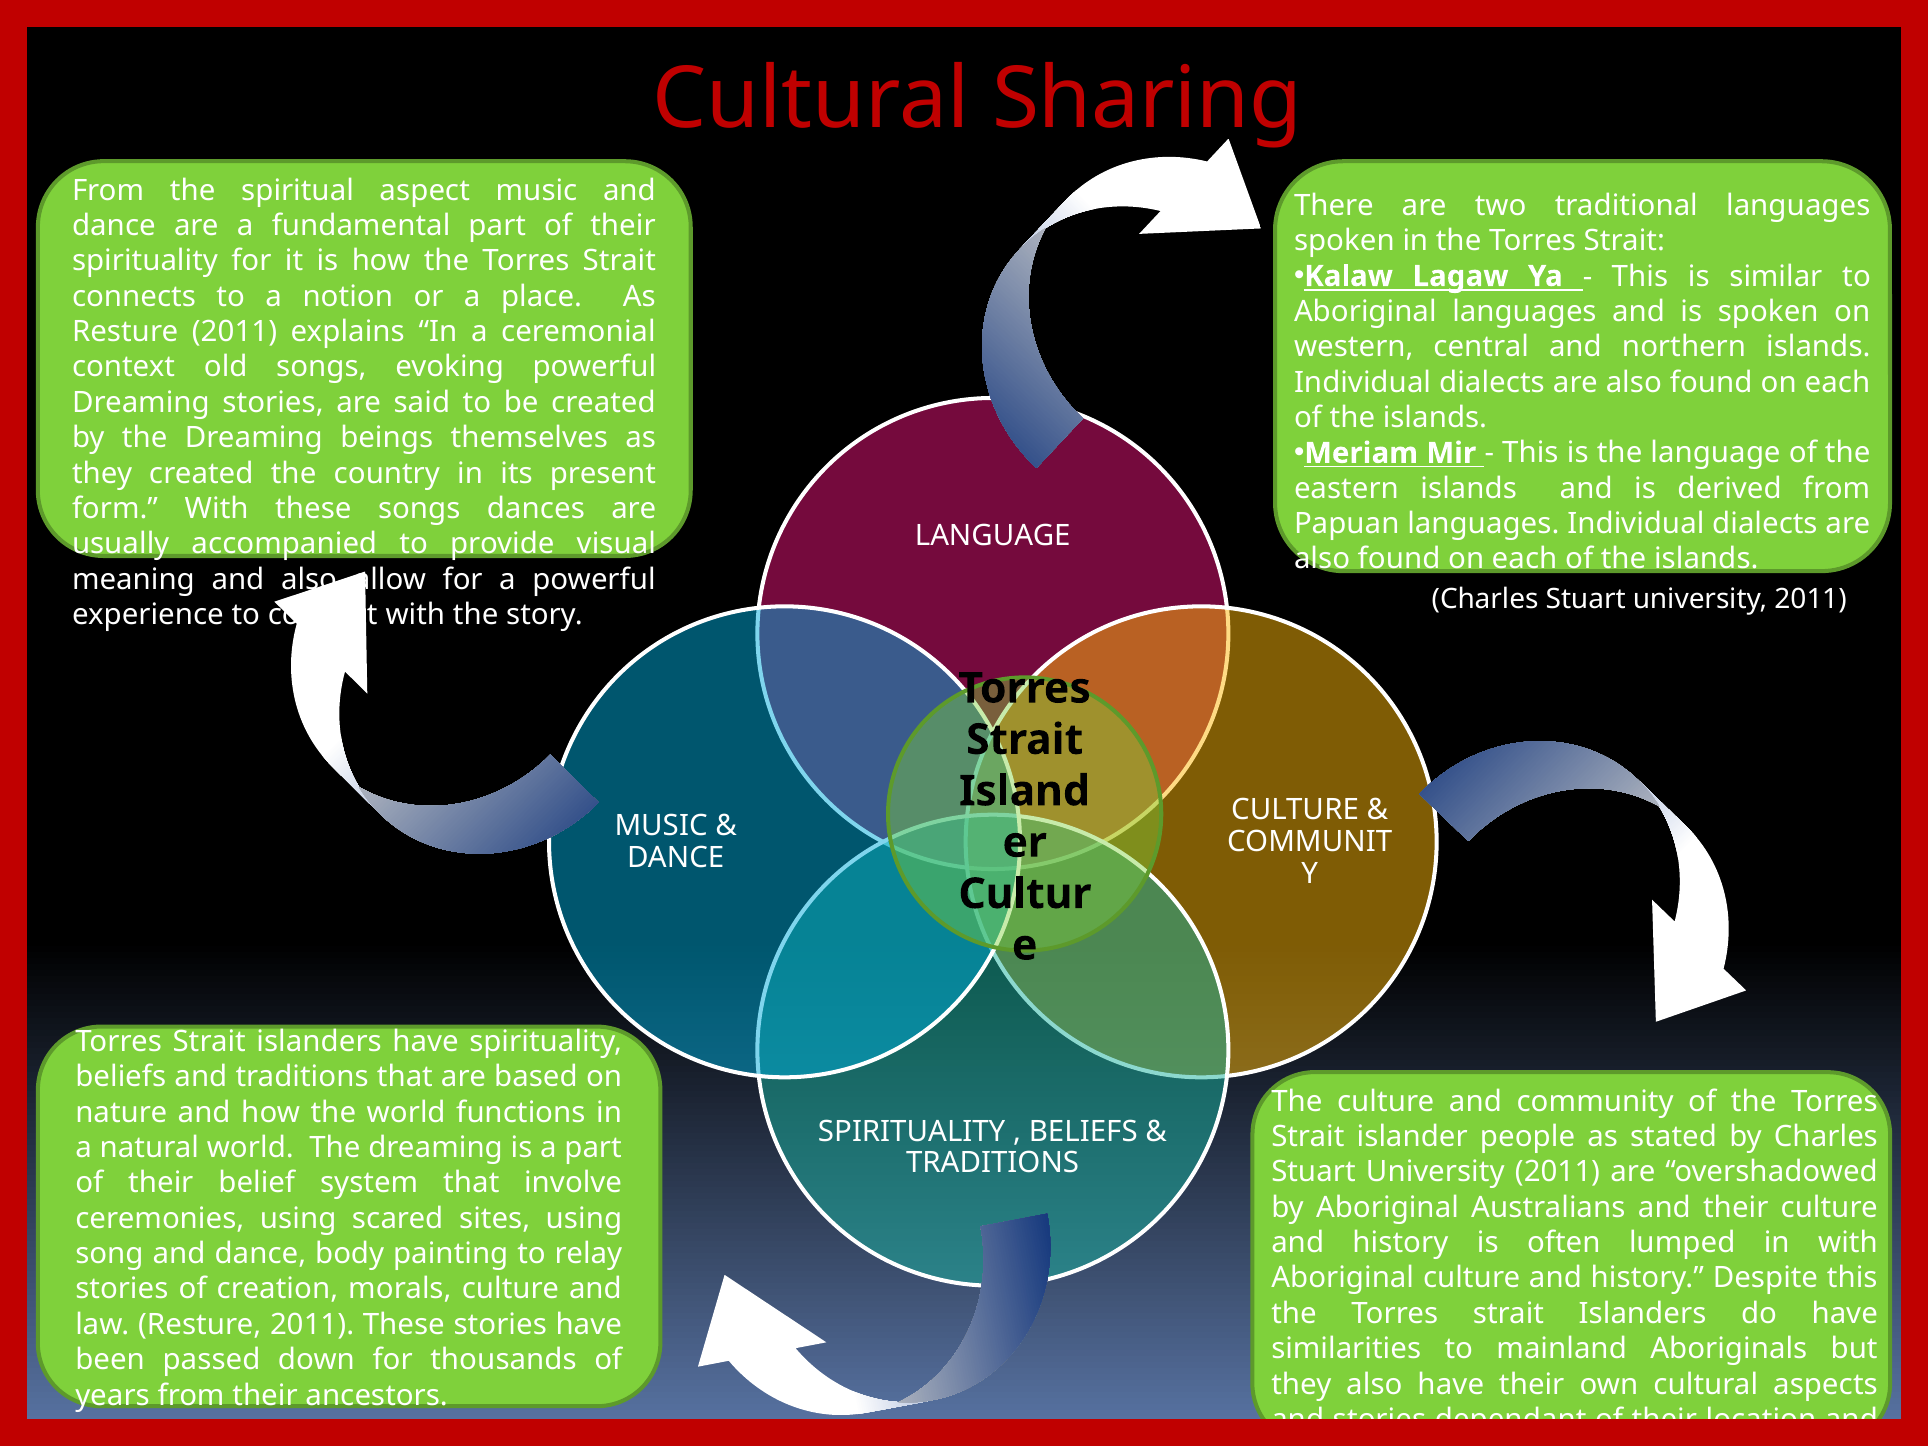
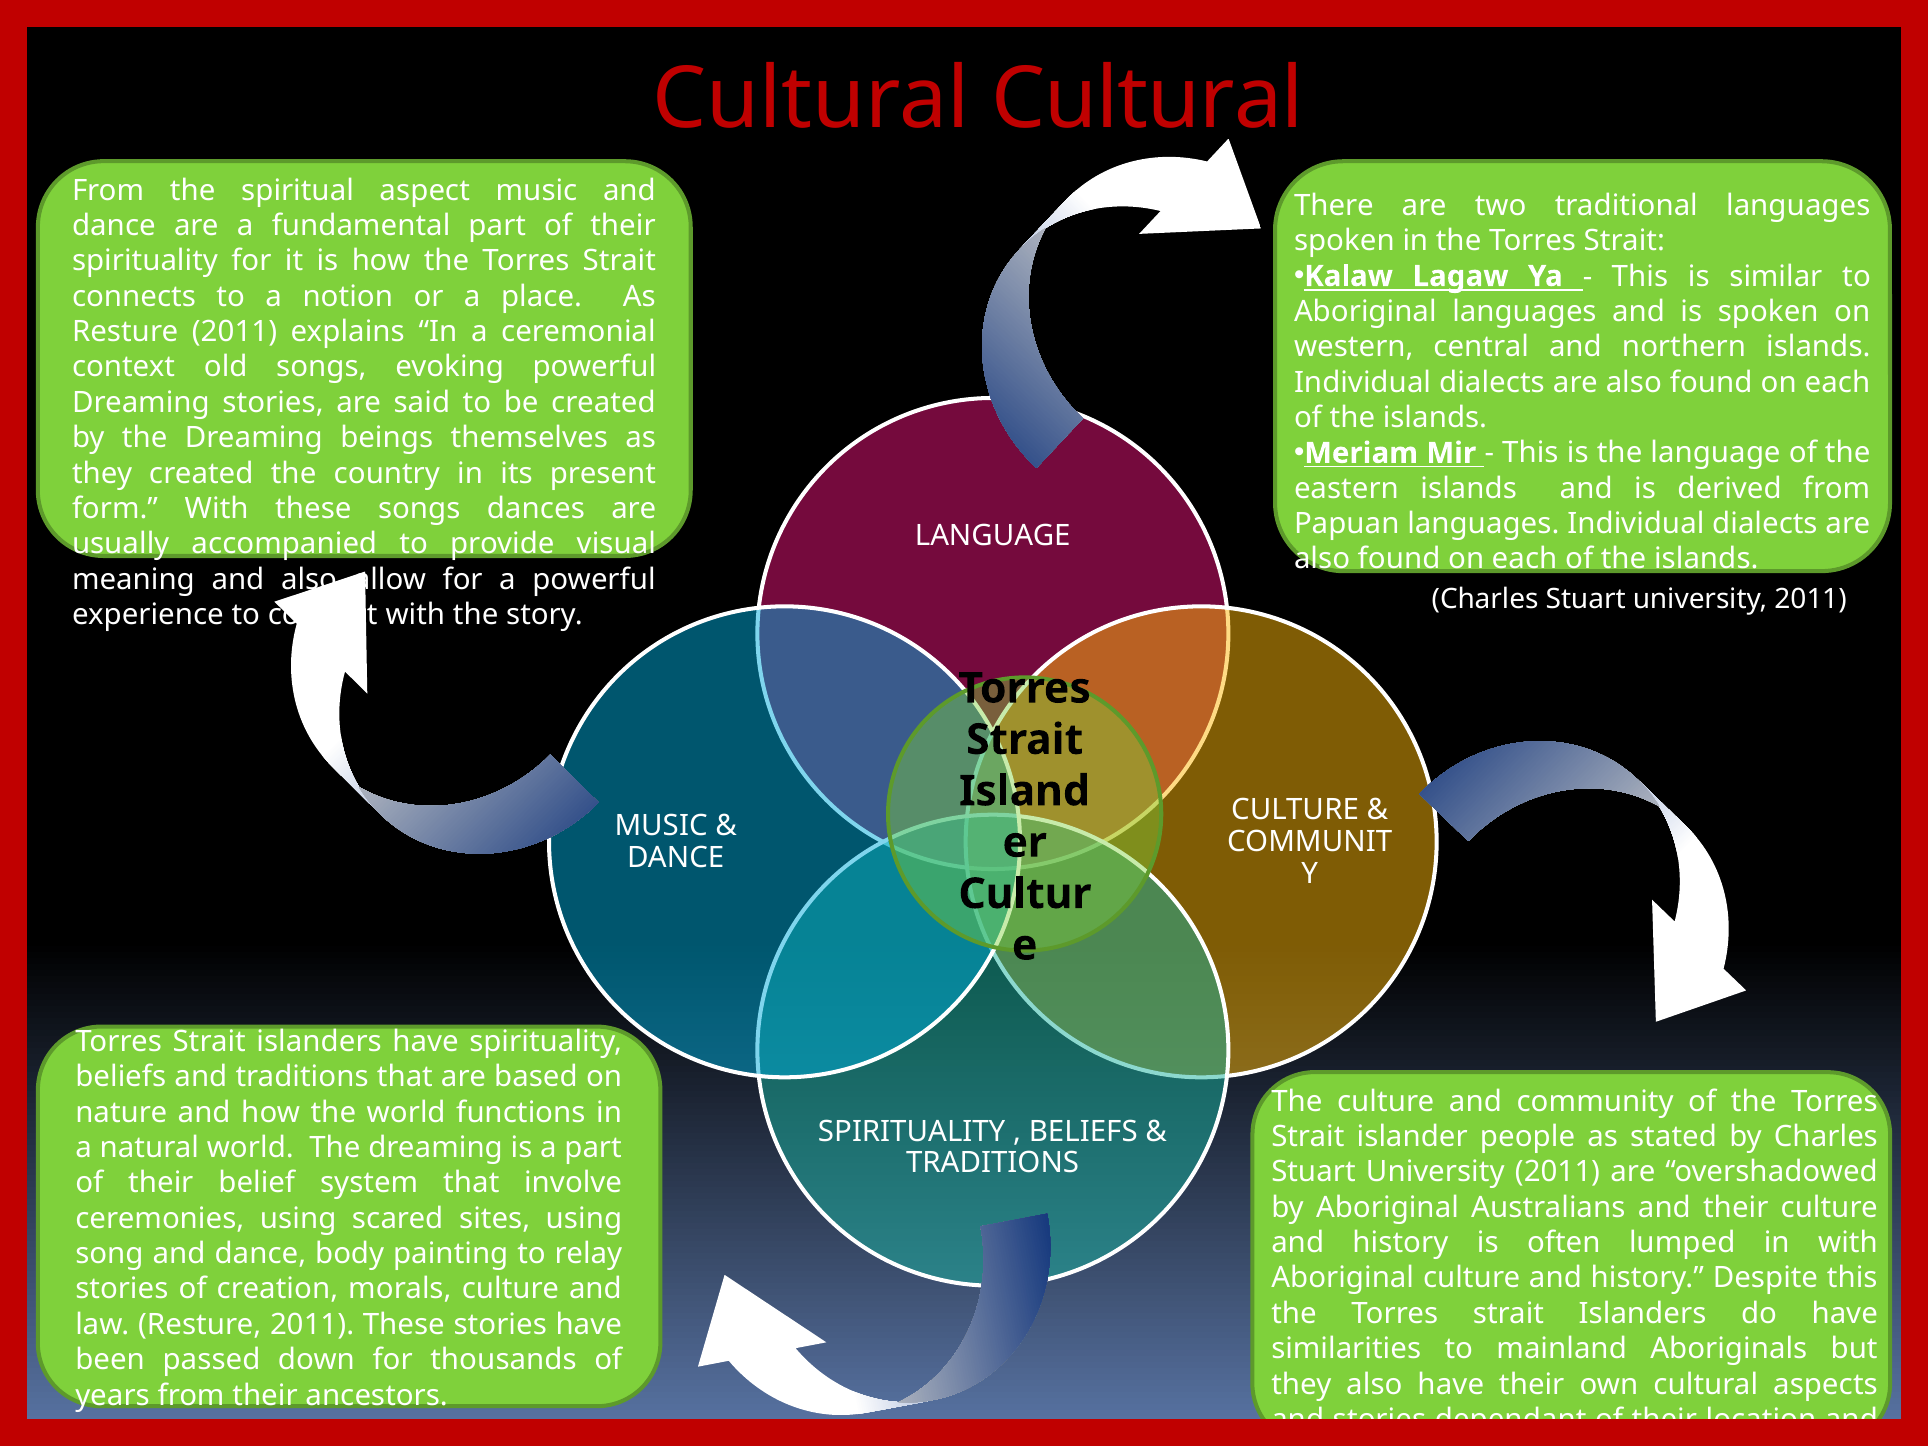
Cultural Sharing: Sharing -> Cultural (1147, 99)
